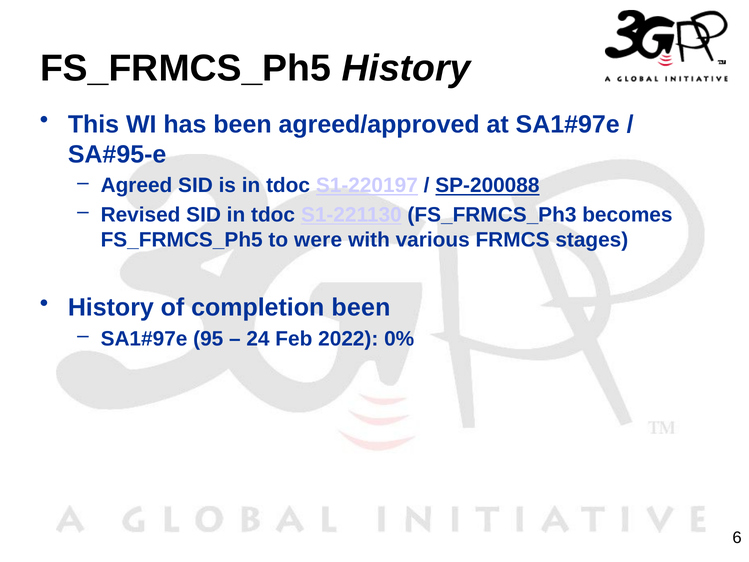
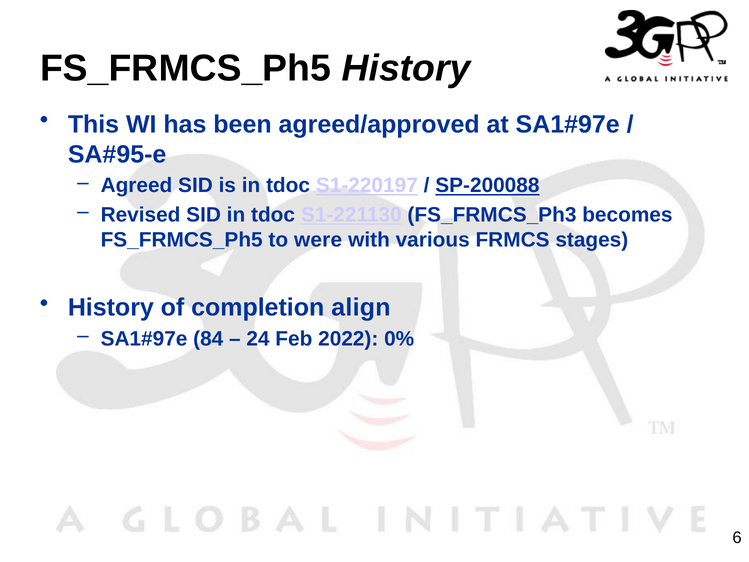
completion been: been -> align (361, 307)
95: 95 -> 84 (208, 339)
